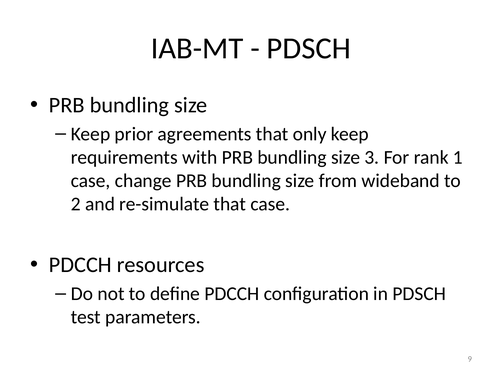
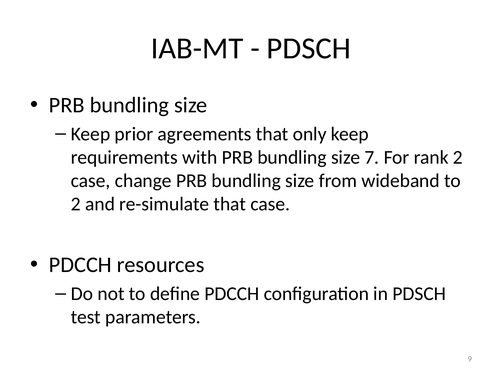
3: 3 -> 7 (372, 157)
rank 1: 1 -> 2 (458, 157)
